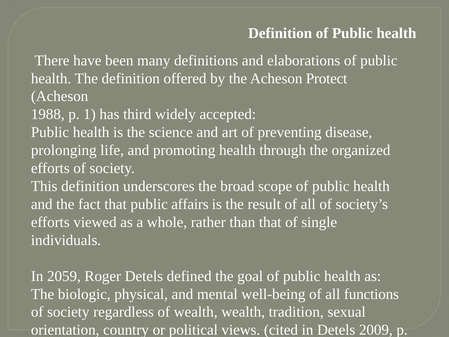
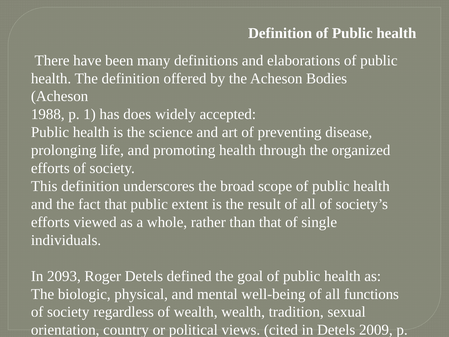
Protect: Protect -> Bodies (327, 78)
third: third -> does (137, 114)
affairs: affairs -> extent (190, 204)
2059: 2059 -> 2093 (64, 276)
